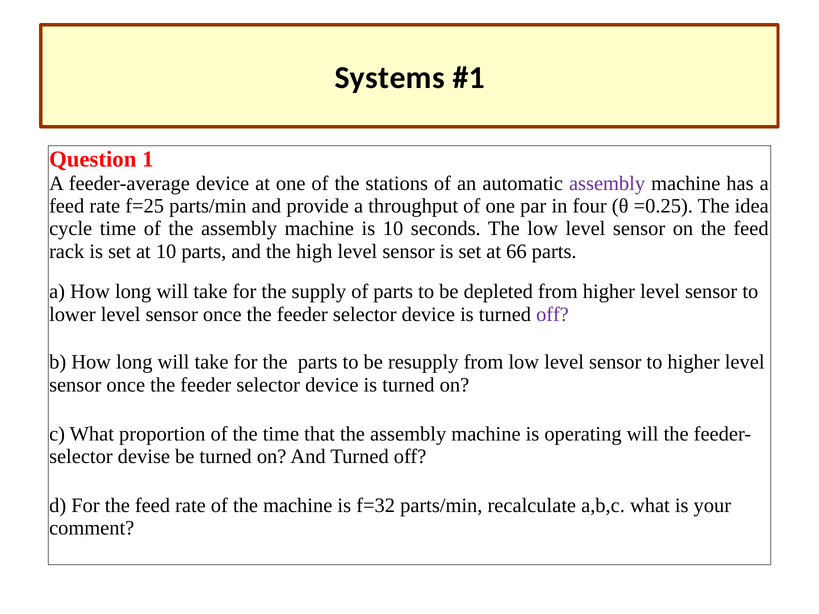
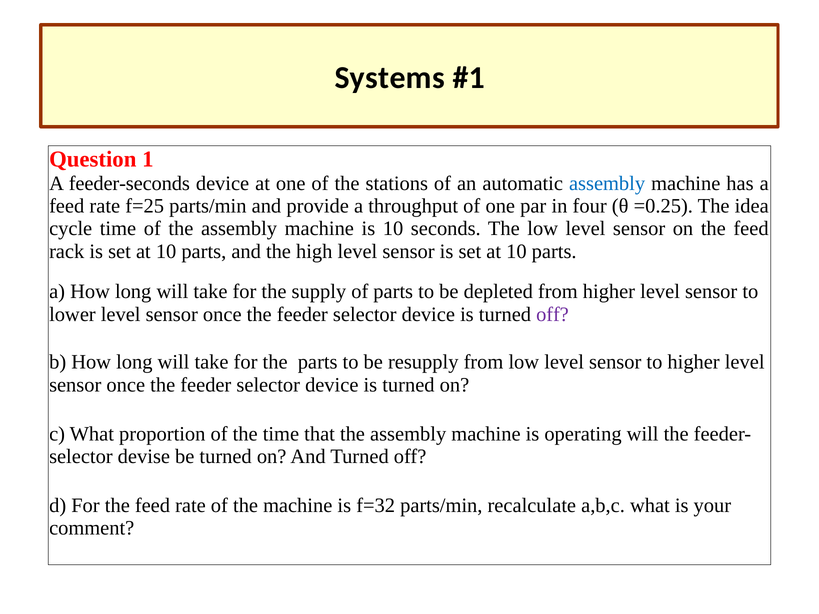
feeder-average: feeder-average -> feeder-seconds (129, 183)
assembly colour: purple -> blue (607, 183)
66: 66 -> 10 (516, 251)
